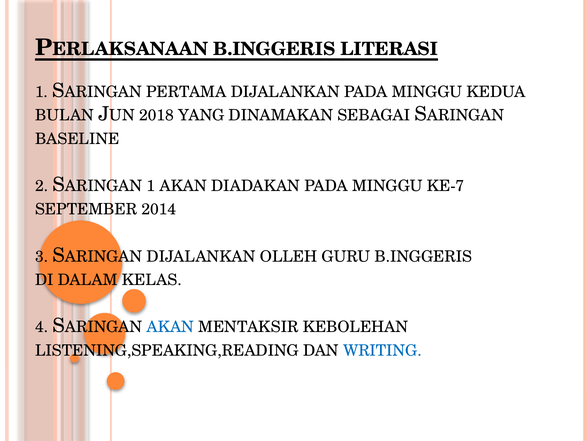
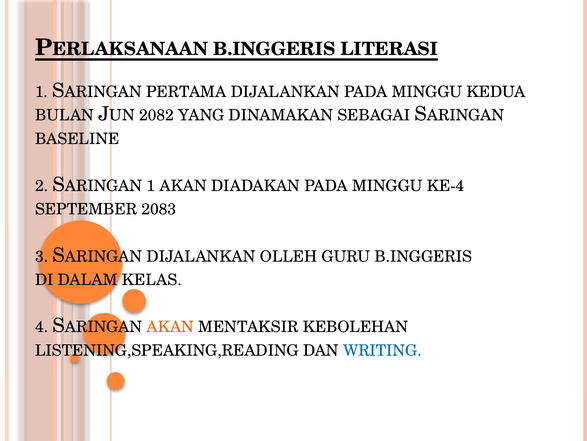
2018: 2018 -> 2082 (156, 115)
KE-7: KE-7 -> KE-4 (446, 186)
2014: 2014 -> 2083 (159, 209)
AKAN colour: blue -> orange (170, 326)
